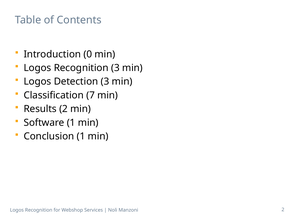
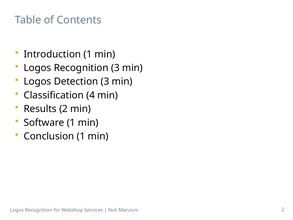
Introduction 0: 0 -> 1 (88, 54)
7: 7 -> 4 (91, 95)
